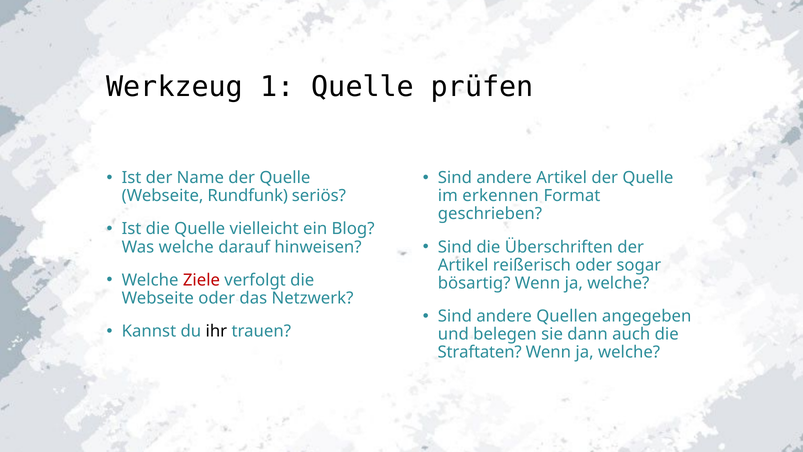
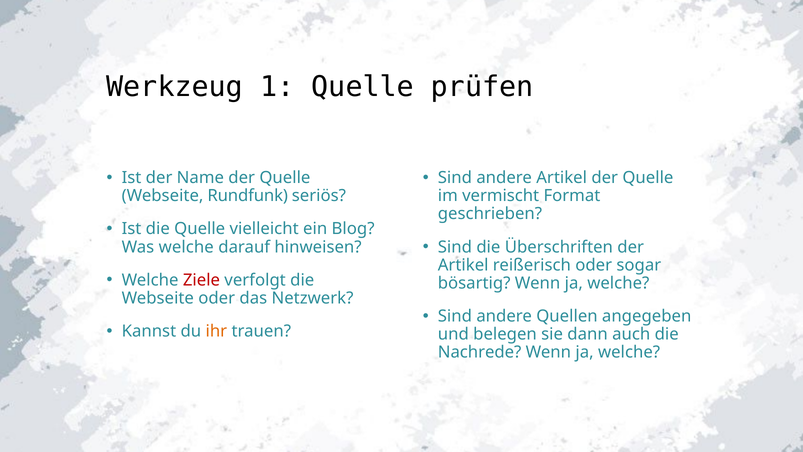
erkennen: erkennen -> vermischt (501, 196)
ihr colour: black -> orange (216, 331)
Straftaten: Straftaten -> Nachrede (480, 352)
